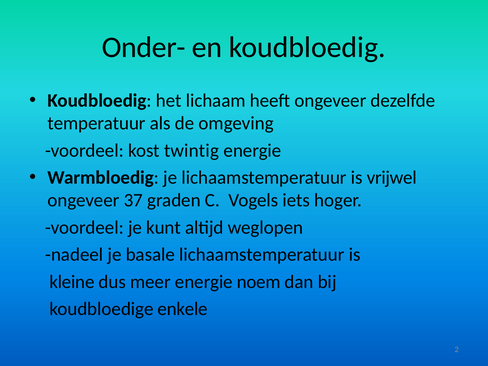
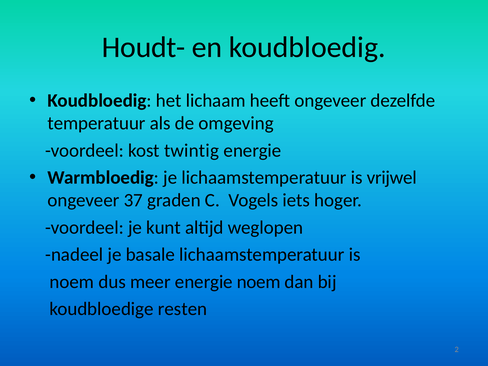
Onder-: Onder- -> Houdt- (144, 47)
kleine: kleine -> noem (72, 282)
enkele: enkele -> resten (182, 309)
